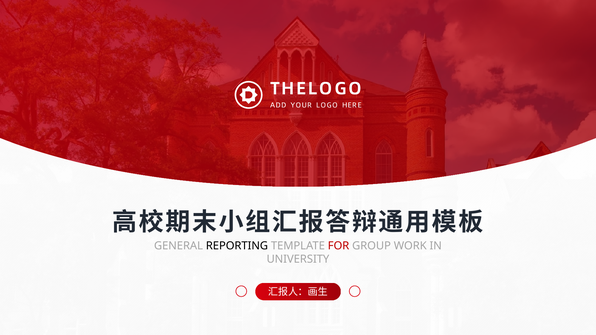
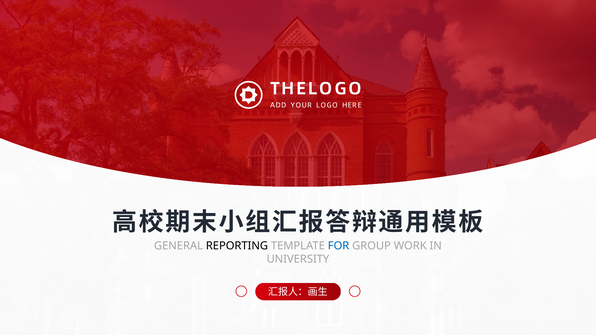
FOR colour: red -> blue (339, 246)
